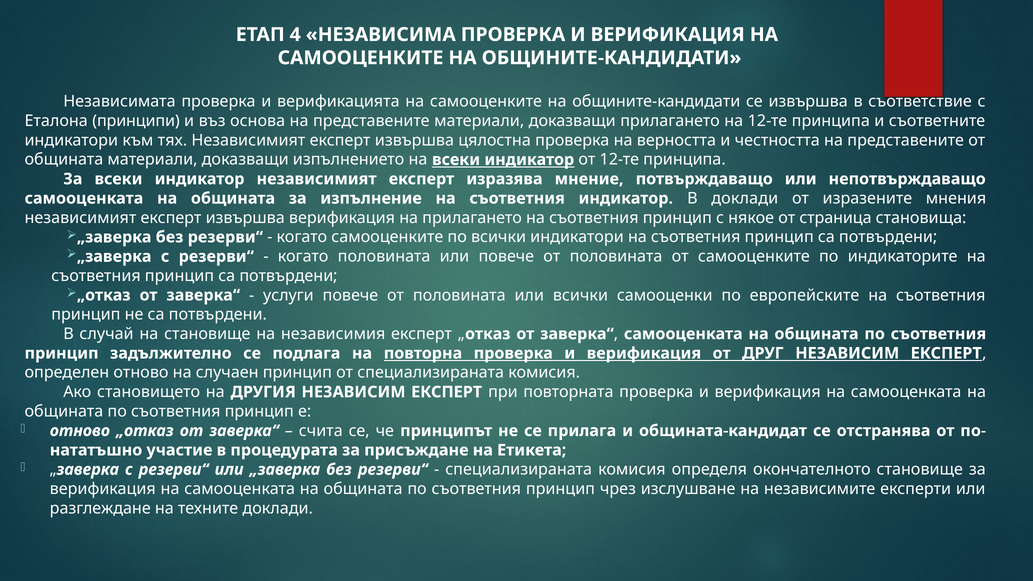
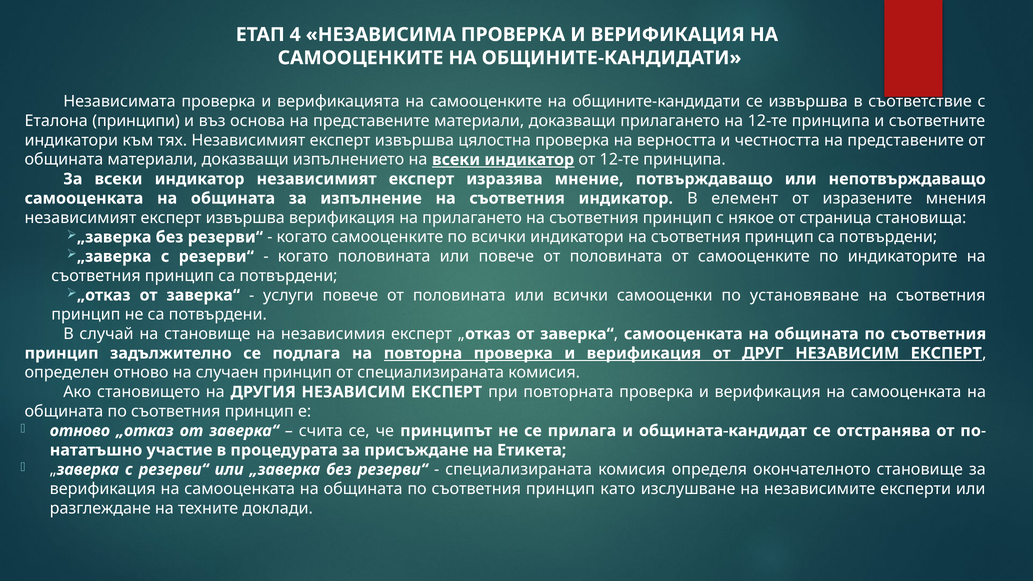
В доклади: доклади -> елемент (745, 198)
европейските: европейските -> установяване (804, 295)
чрез: чрез -> като (618, 489)
